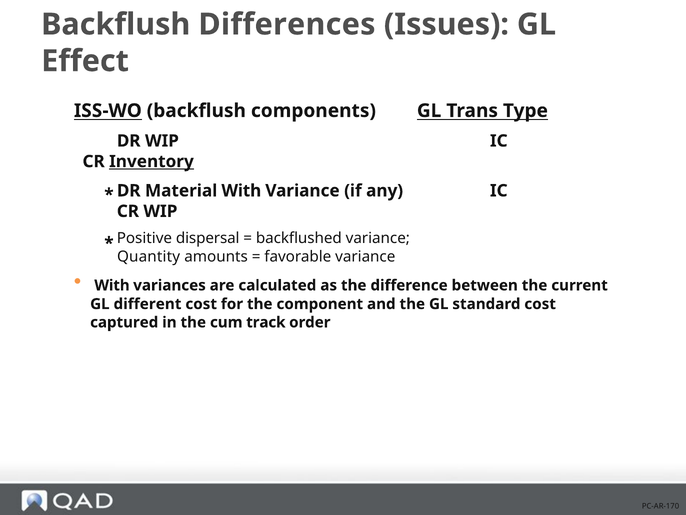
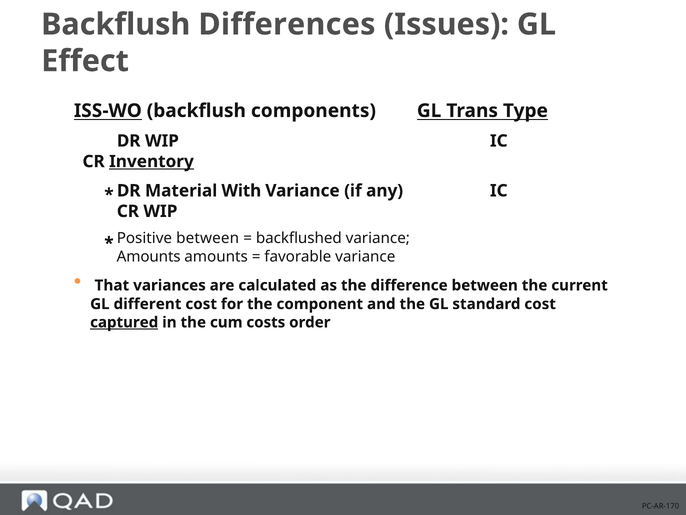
Positive dispersal: dispersal -> between (208, 238)
Quantity: Quantity -> Amounts (149, 256)
With: With -> That (112, 285)
captured underline: none -> present (124, 322)
track: track -> costs (266, 322)
